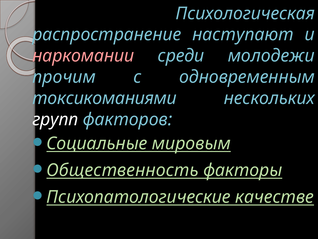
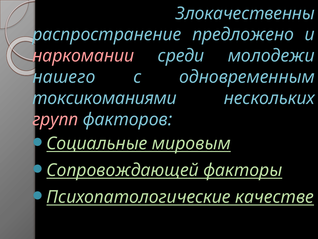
Психологическая: Психологическая -> Злокачественны (245, 13)
наступают: наступают -> предложено (243, 35)
прочим: прочим -> нашего (64, 77)
групп colour: white -> pink (55, 119)
Общественность: Общественность -> Сопровождающей (123, 170)
